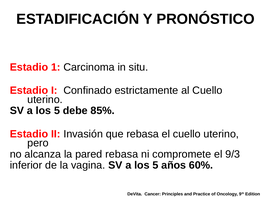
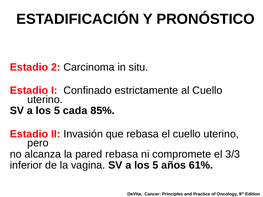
1: 1 -> 2 (56, 67)
debe: debe -> cada (75, 111)
9/3: 9/3 -> 3/3 (233, 154)
60%: 60% -> 61% (201, 165)
